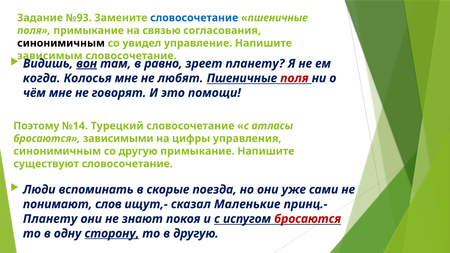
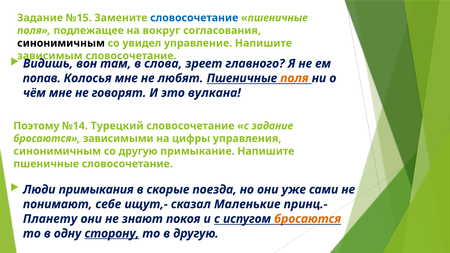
№93: №93 -> №15 (79, 18)
поля примыкание: примыкание -> подлежащее (89, 30)
связью: связью -> вокруг (161, 30)
вон underline: present -> none (87, 64)
равно: равно -> слова (163, 64)
зреет планету: планету -> главного (255, 64)
когда: когда -> попав (42, 78)
поля colour: red -> orange (294, 78)
помощи: помощи -> вулкана (214, 93)
с атласы: атласы -> задание (272, 126)
существуют: существуют -> пшеничные (46, 164)
вспоминать: вспоминать -> примыкания (96, 190)
слов: слов -> себе (108, 204)
бросаются colour: red -> orange (308, 219)
